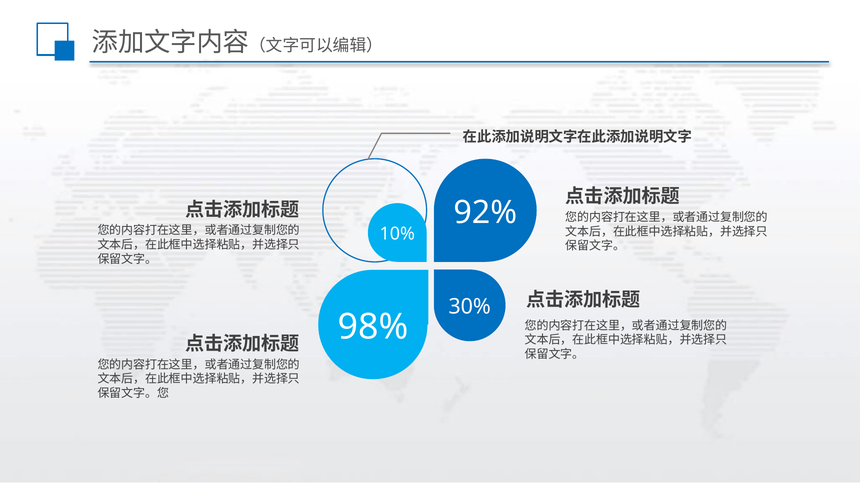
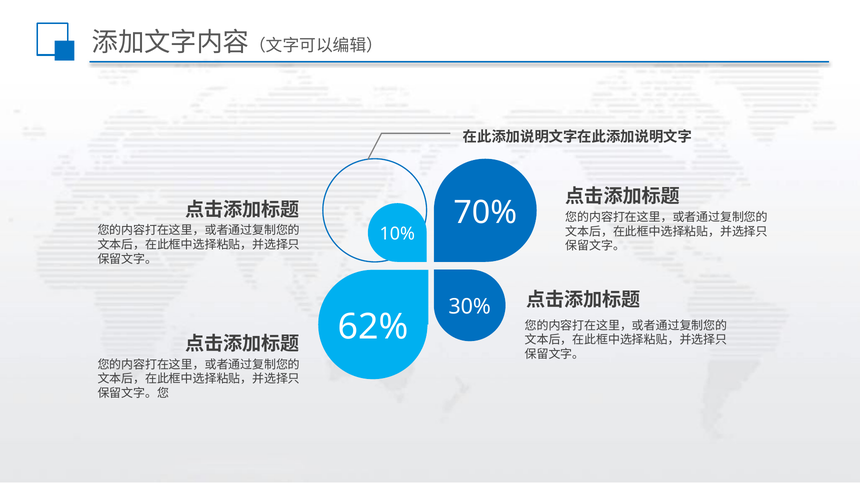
92%: 92% -> 70% (485, 212)
98%: 98% -> 62% (373, 327)
